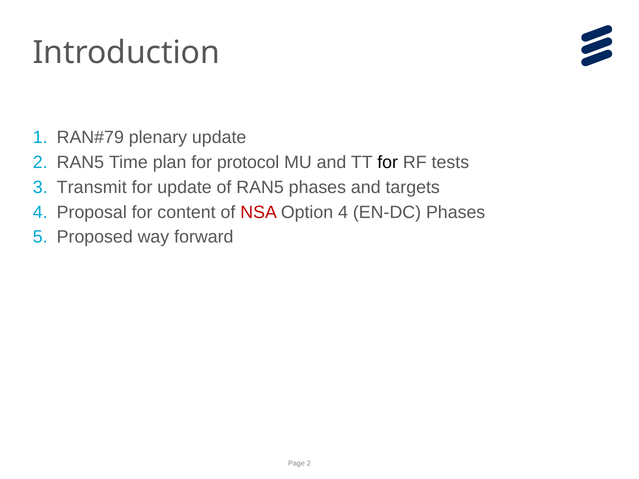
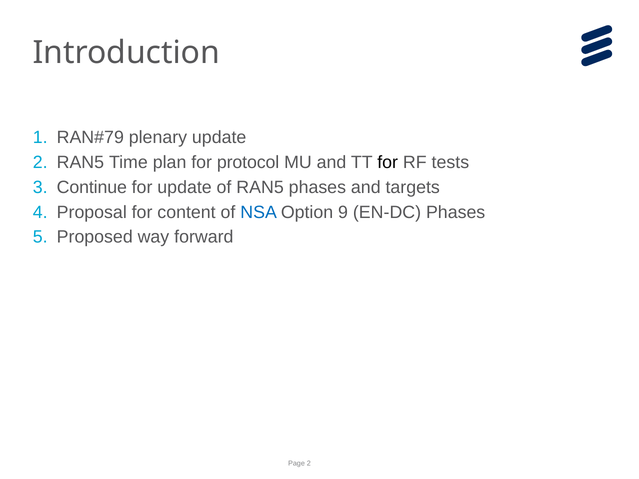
Transmit: Transmit -> Continue (92, 187)
NSA colour: red -> blue (259, 212)
Option 4: 4 -> 9 (343, 212)
